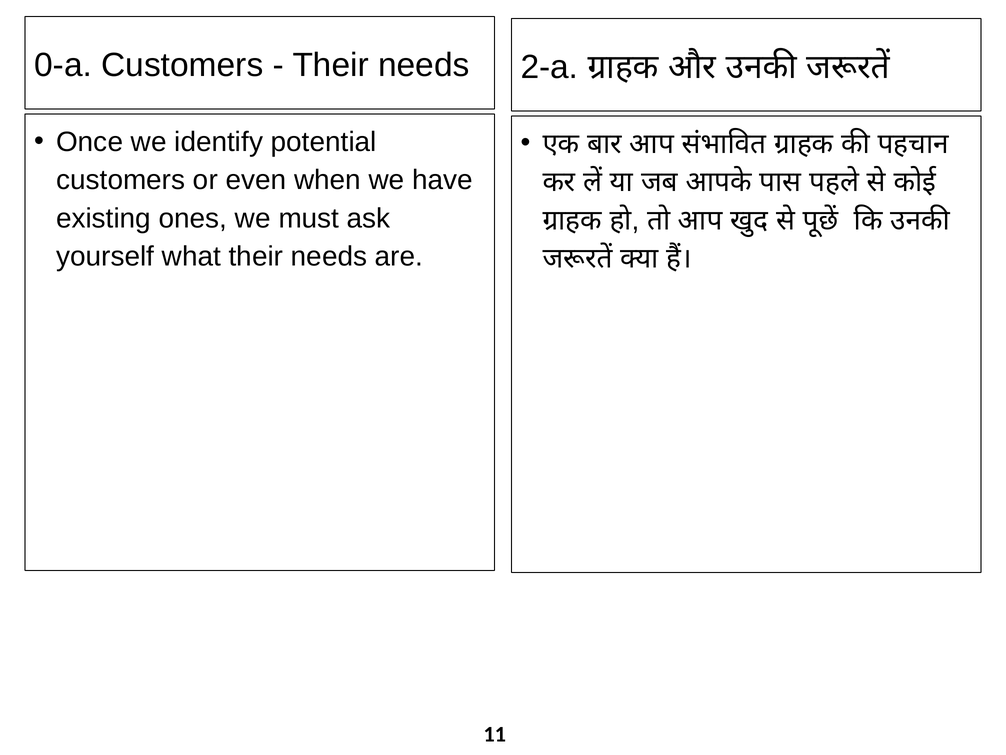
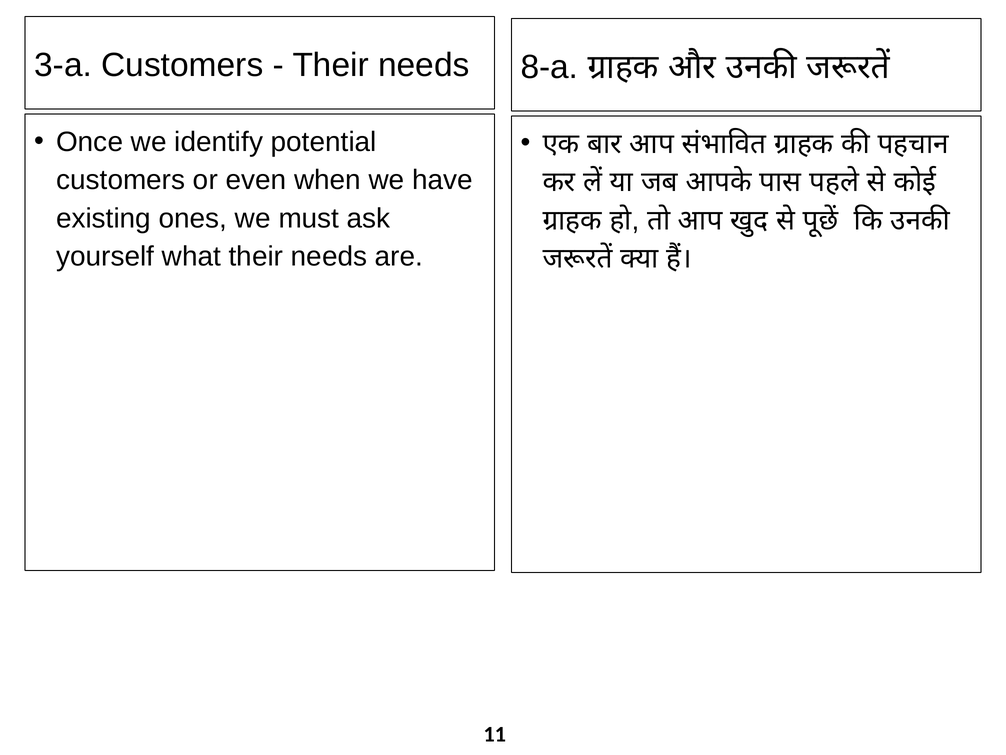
0-a: 0-a -> 3-a (63, 65)
2-a: 2-a -> 8-a (549, 67)
